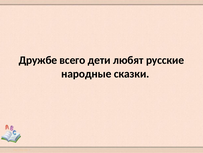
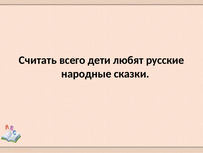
Дружбе: Дружбе -> Считать (38, 60)
